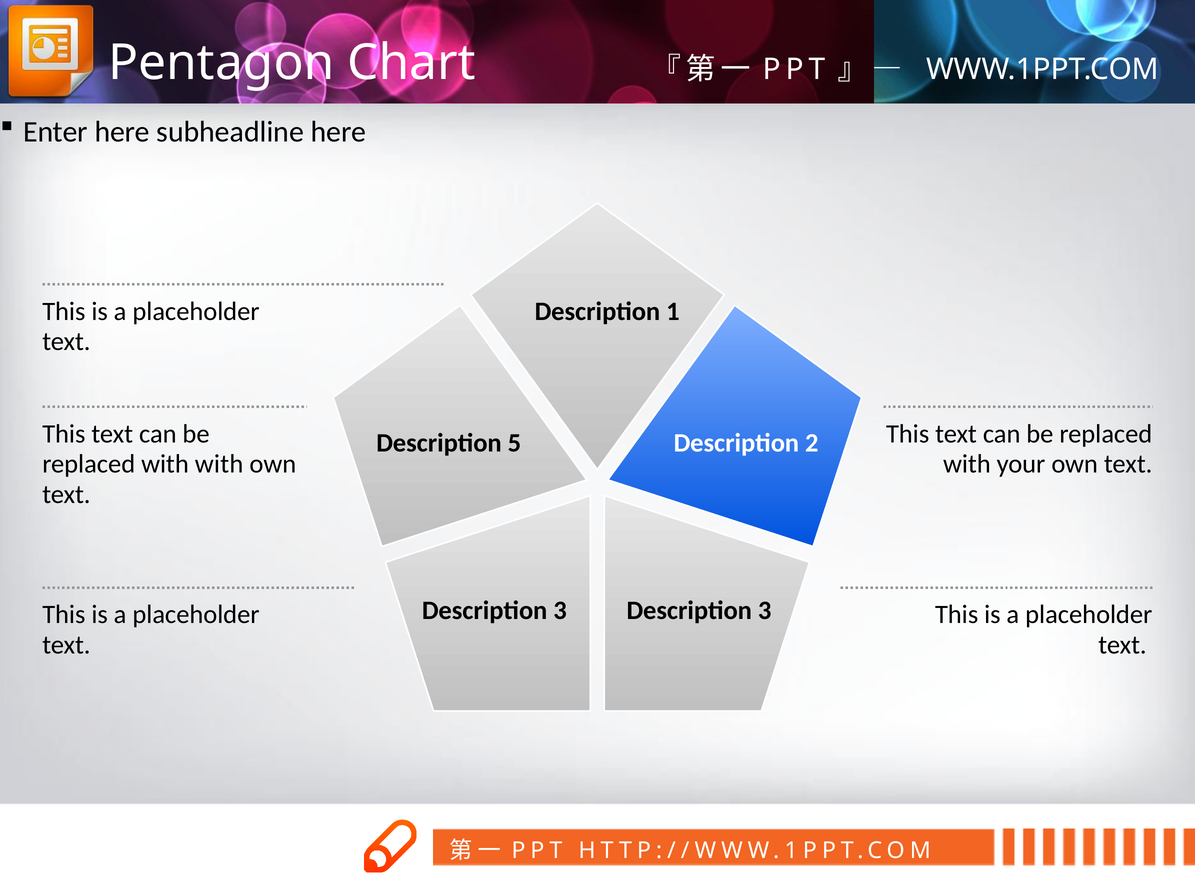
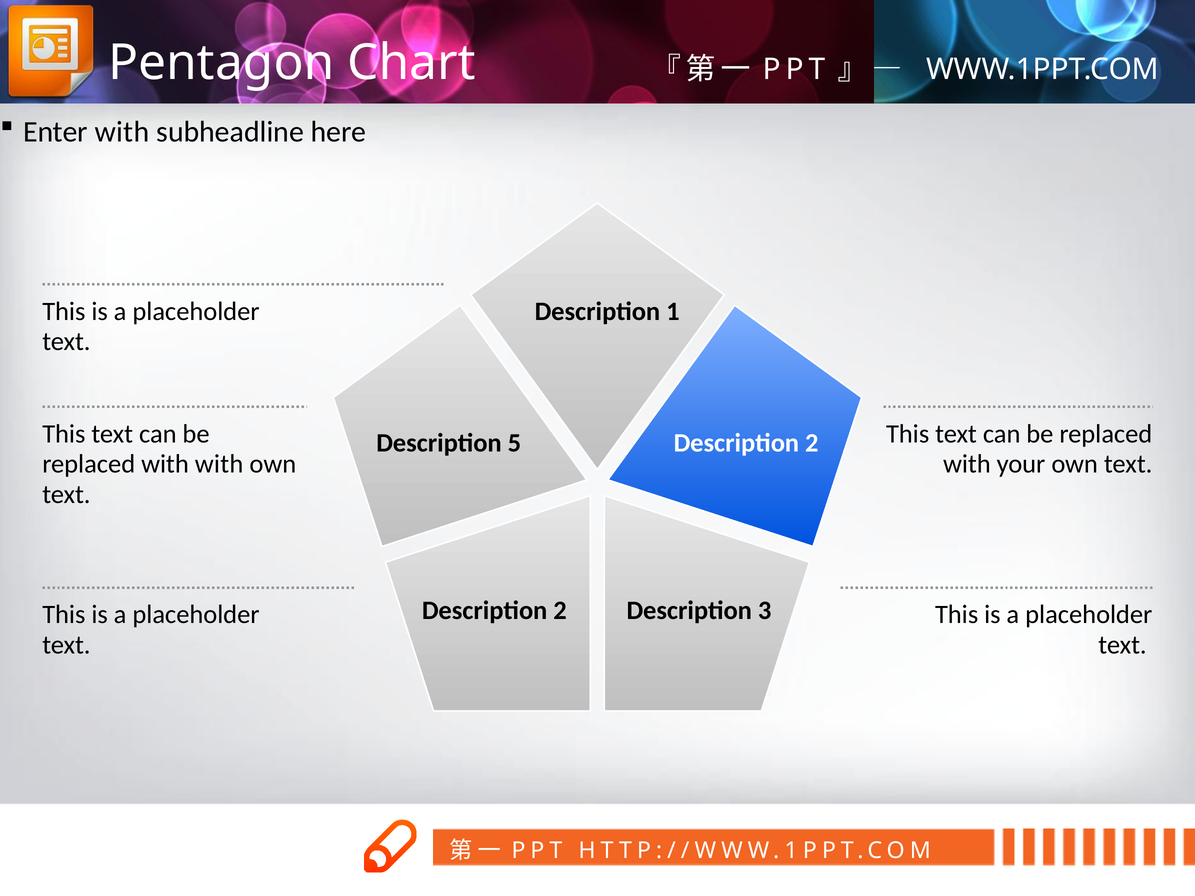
Enter here: here -> with (122, 132)
3: 3 -> 2 (560, 611)
